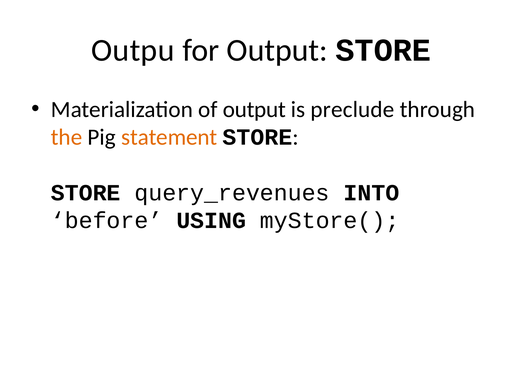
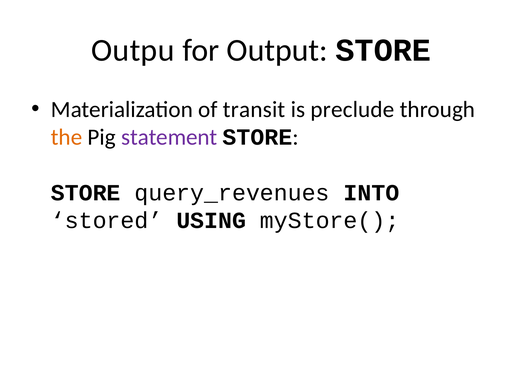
of output: output -> transit (254, 110)
statement colour: orange -> purple (169, 137)
before: before -> stored (107, 221)
